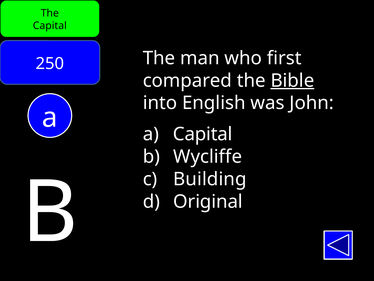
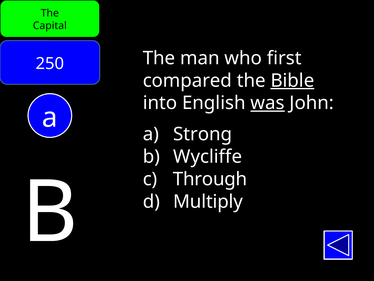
was underline: none -> present (268, 103)
a Capital: Capital -> Strong (203, 134)
Building: Building -> Through (210, 179)
Original: Original -> Multiply (208, 201)
